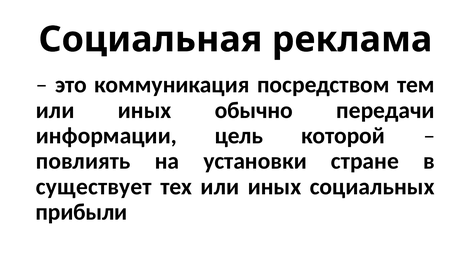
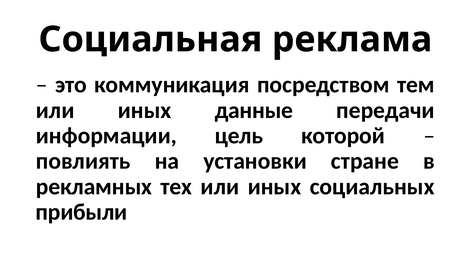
обычно: обычно -> данные (254, 110)
существует: существует -> рекламных (94, 187)
